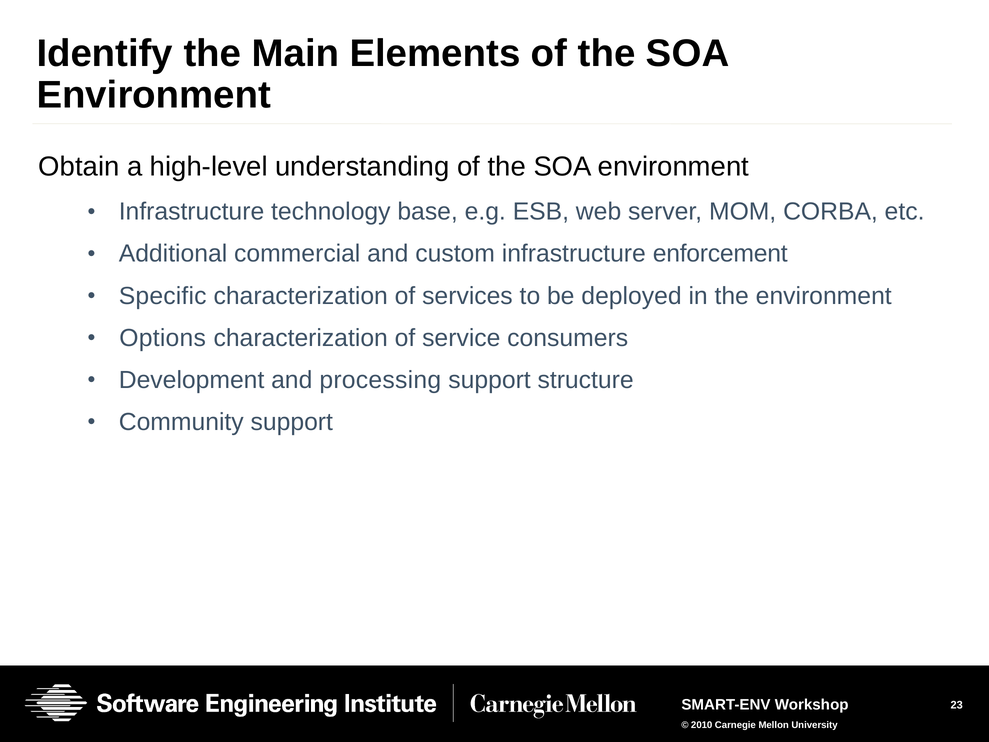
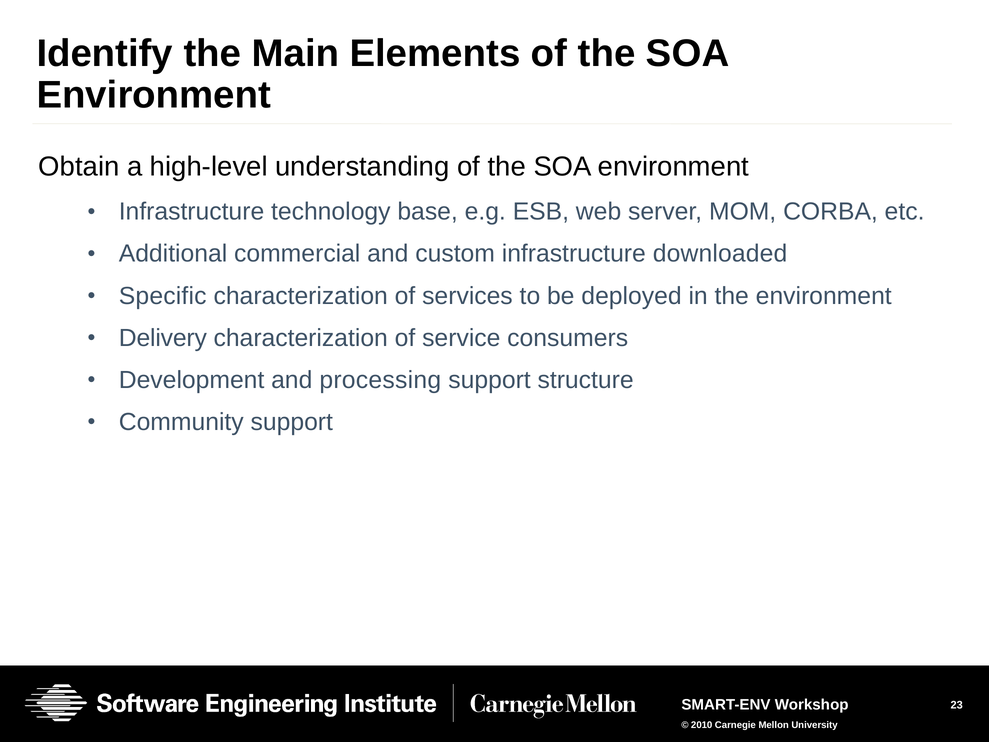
enforcement: enforcement -> downloaded (720, 254)
Options: Options -> Delivery (163, 338)
